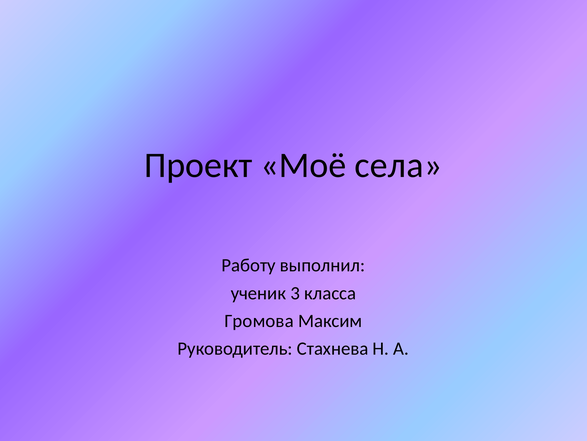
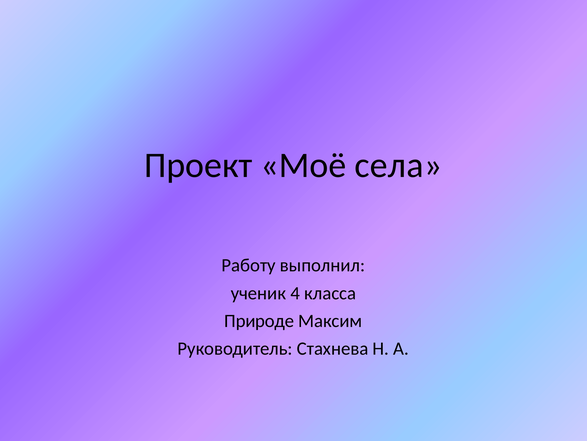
3: 3 -> 4 (295, 293)
Громова: Громова -> Природе (259, 320)
